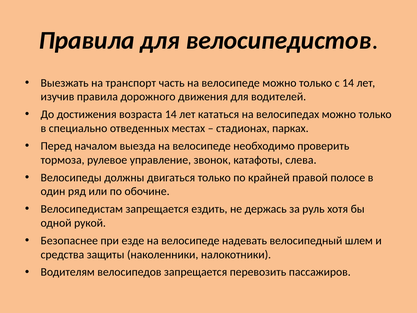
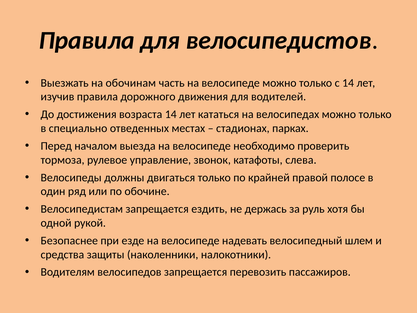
транспорт: транспорт -> обочинам (131, 83)
